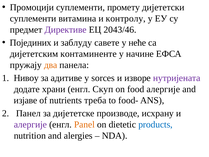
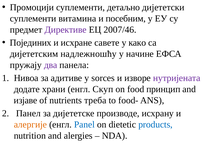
промету: промету -> детаљно (124, 7)
контролу: контролу -> посебним (126, 18)
2043/46: 2043/46 -> 2007/46 (120, 30)
заблуду: заблуду -> исхране (76, 43)
неће: неће -> како (137, 43)
контаминенте: контаминенте -> надлежношћу (89, 54)
два colour: orange -> purple (51, 65)
Нивоу: Нивоу -> Нивоа (26, 78)
food алергије: алергије -> принцип (163, 89)
алергије colour: purple -> orange (30, 124)
Panel colour: orange -> blue (84, 124)
